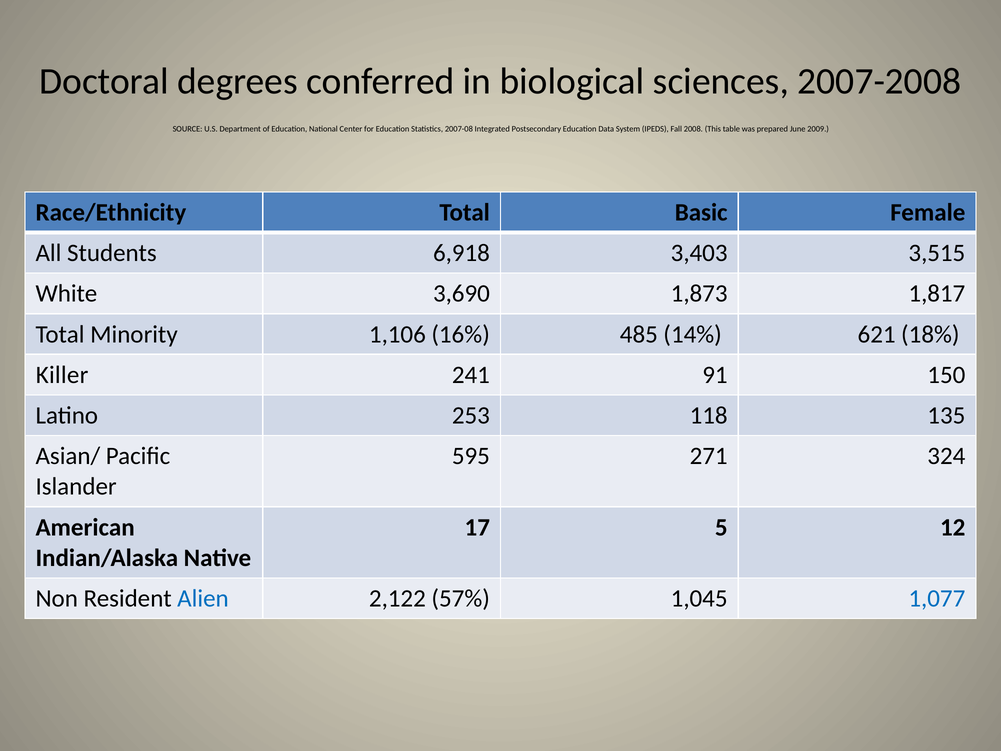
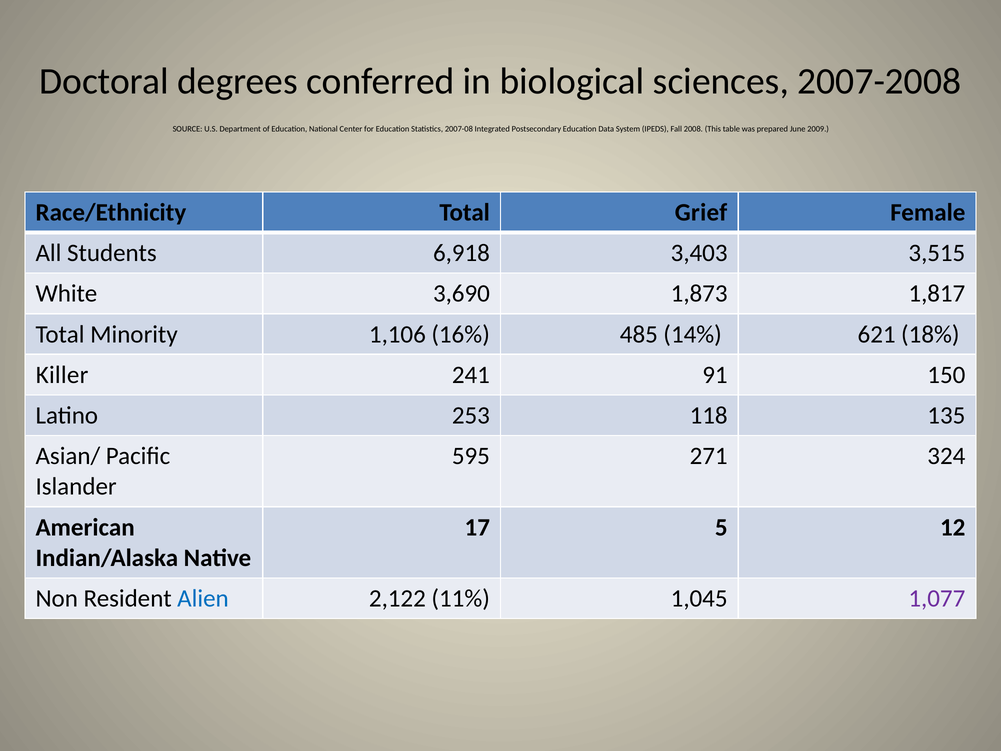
Basic: Basic -> Grief (701, 212)
57%: 57% -> 11% (461, 598)
1,077 colour: blue -> purple (937, 598)
